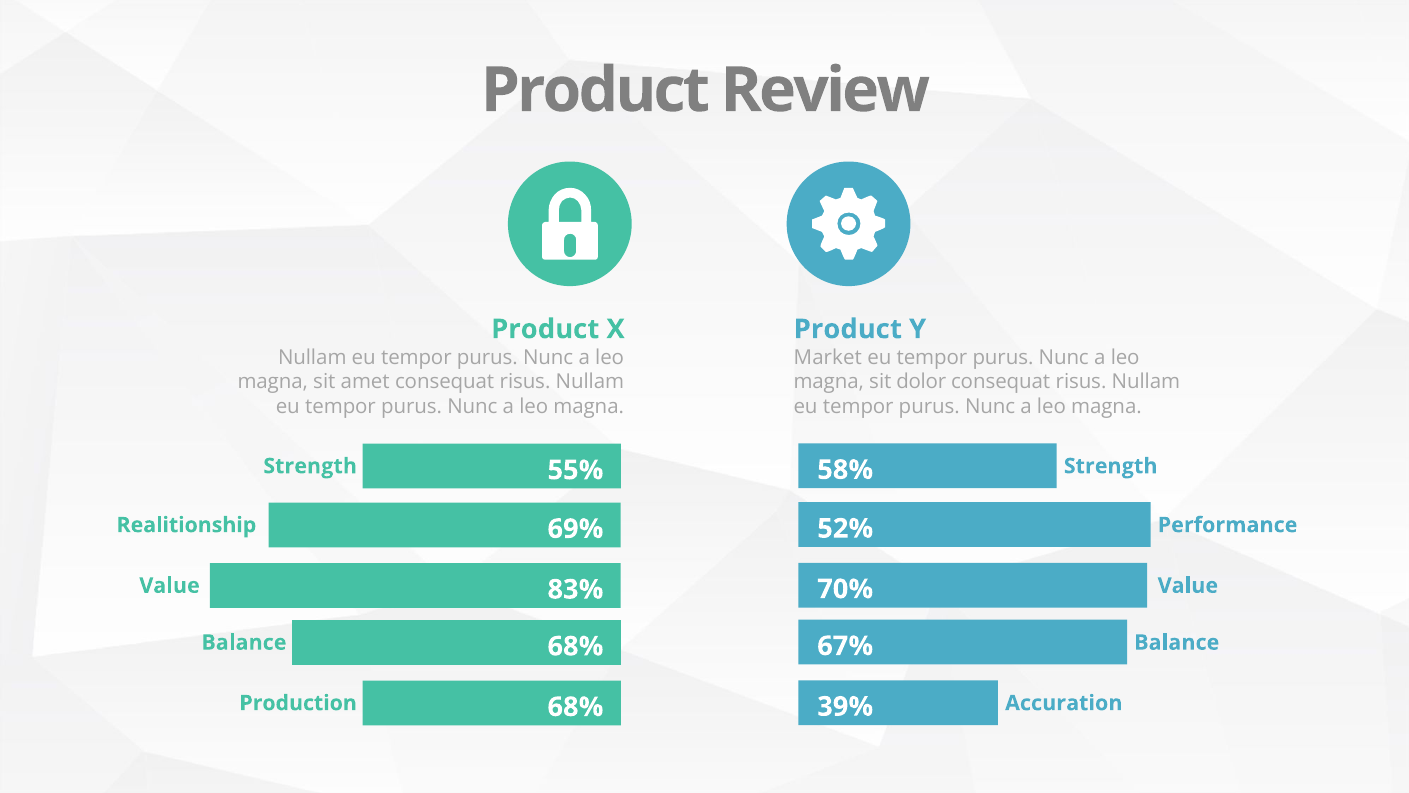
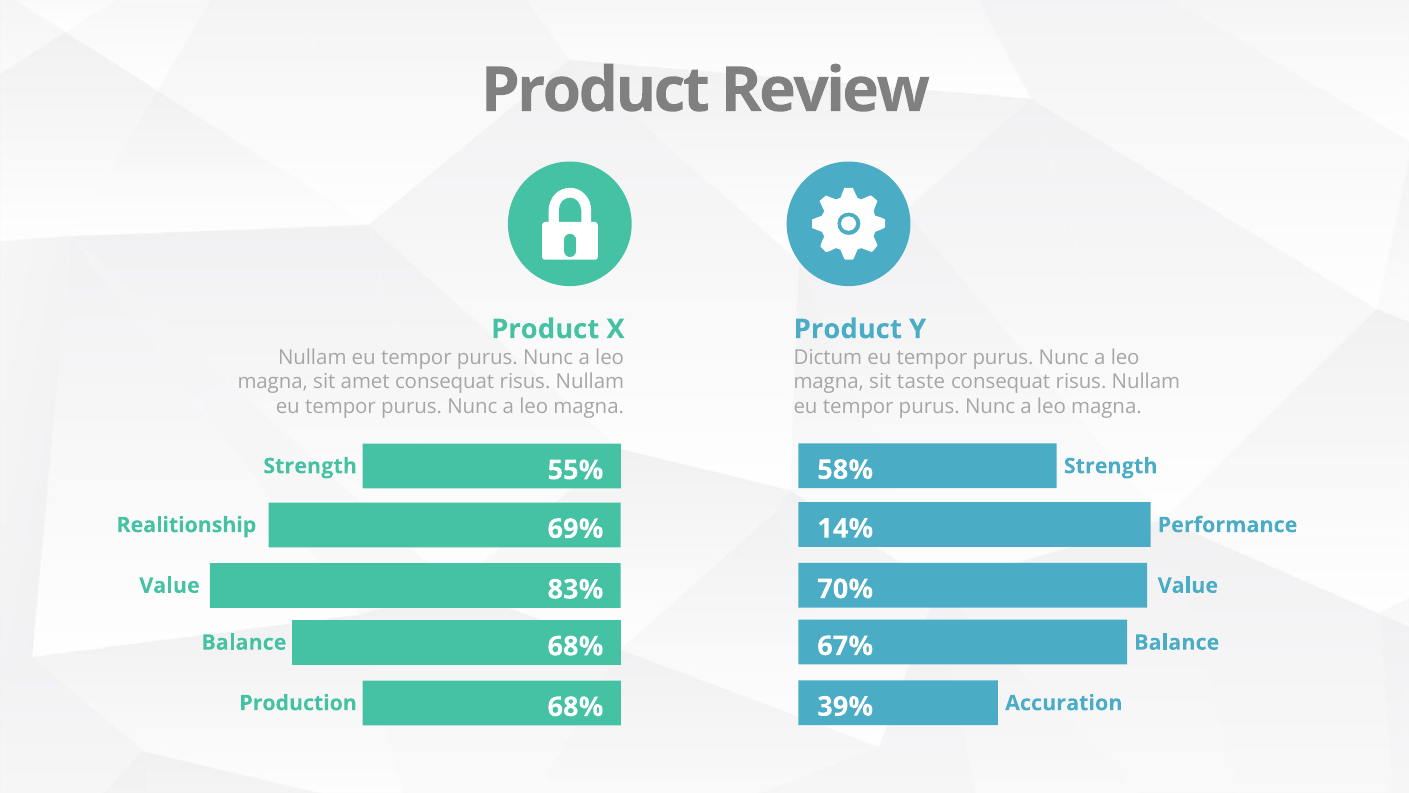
Market: Market -> Dictum (828, 357)
dolor: dolor -> taste (921, 382)
52%: 52% -> 14% (845, 528)
